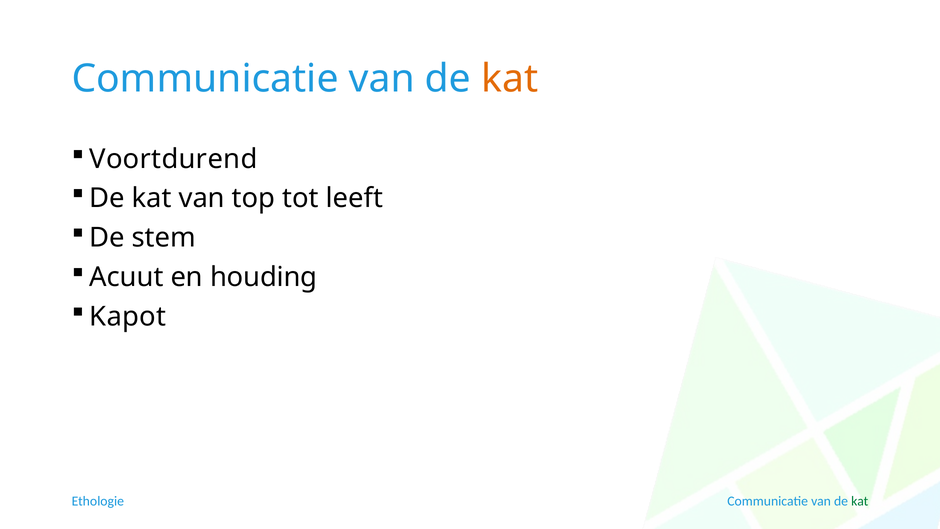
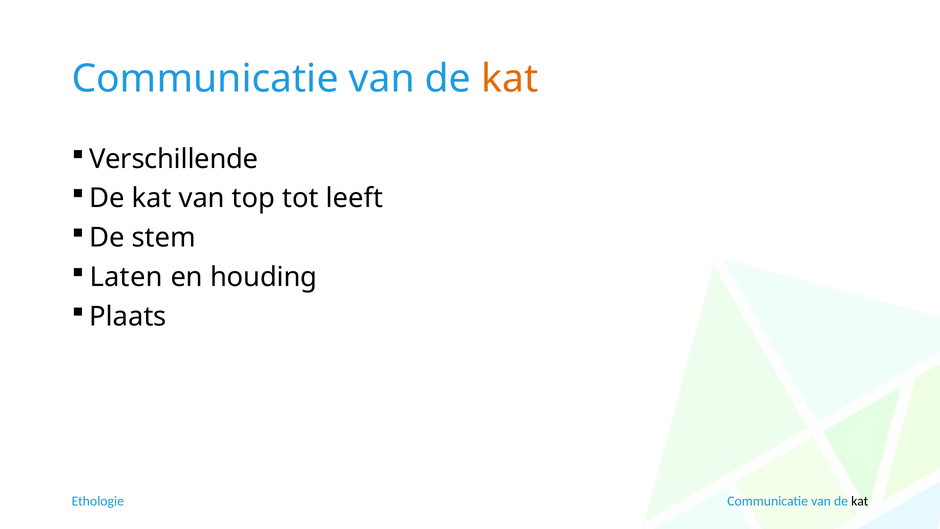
Voortdurend: Voortdurend -> Verschillende (174, 159)
Acuut: Acuut -> Laten (126, 277)
Kapot: Kapot -> Plaats (128, 317)
kat colour: green -> black (860, 501)
